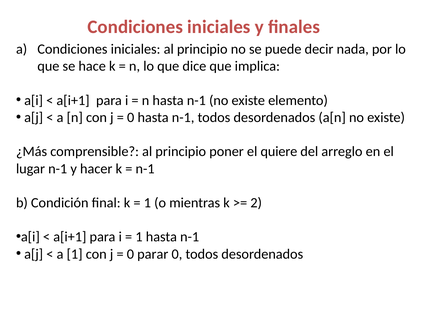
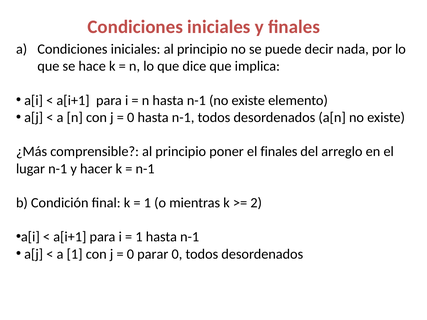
el quiere: quiere -> finales (279, 152)
